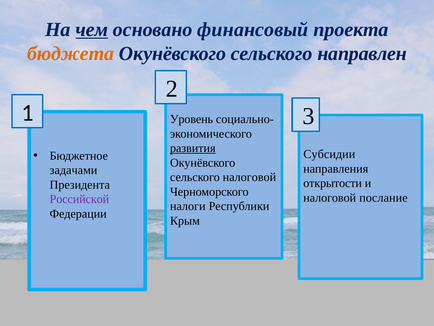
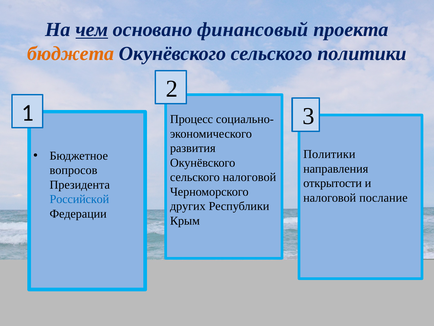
сельского направлен: направлен -> политики (362, 53)
Уровень: Уровень -> Процесс (192, 119)
развития underline: present -> none (193, 148)
Субсидии: Субсидии -> Политики (329, 154)
задачами: задачами -> вопросов (74, 170)
Российской colour: purple -> blue (79, 199)
налоги: налоги -> других (188, 206)
